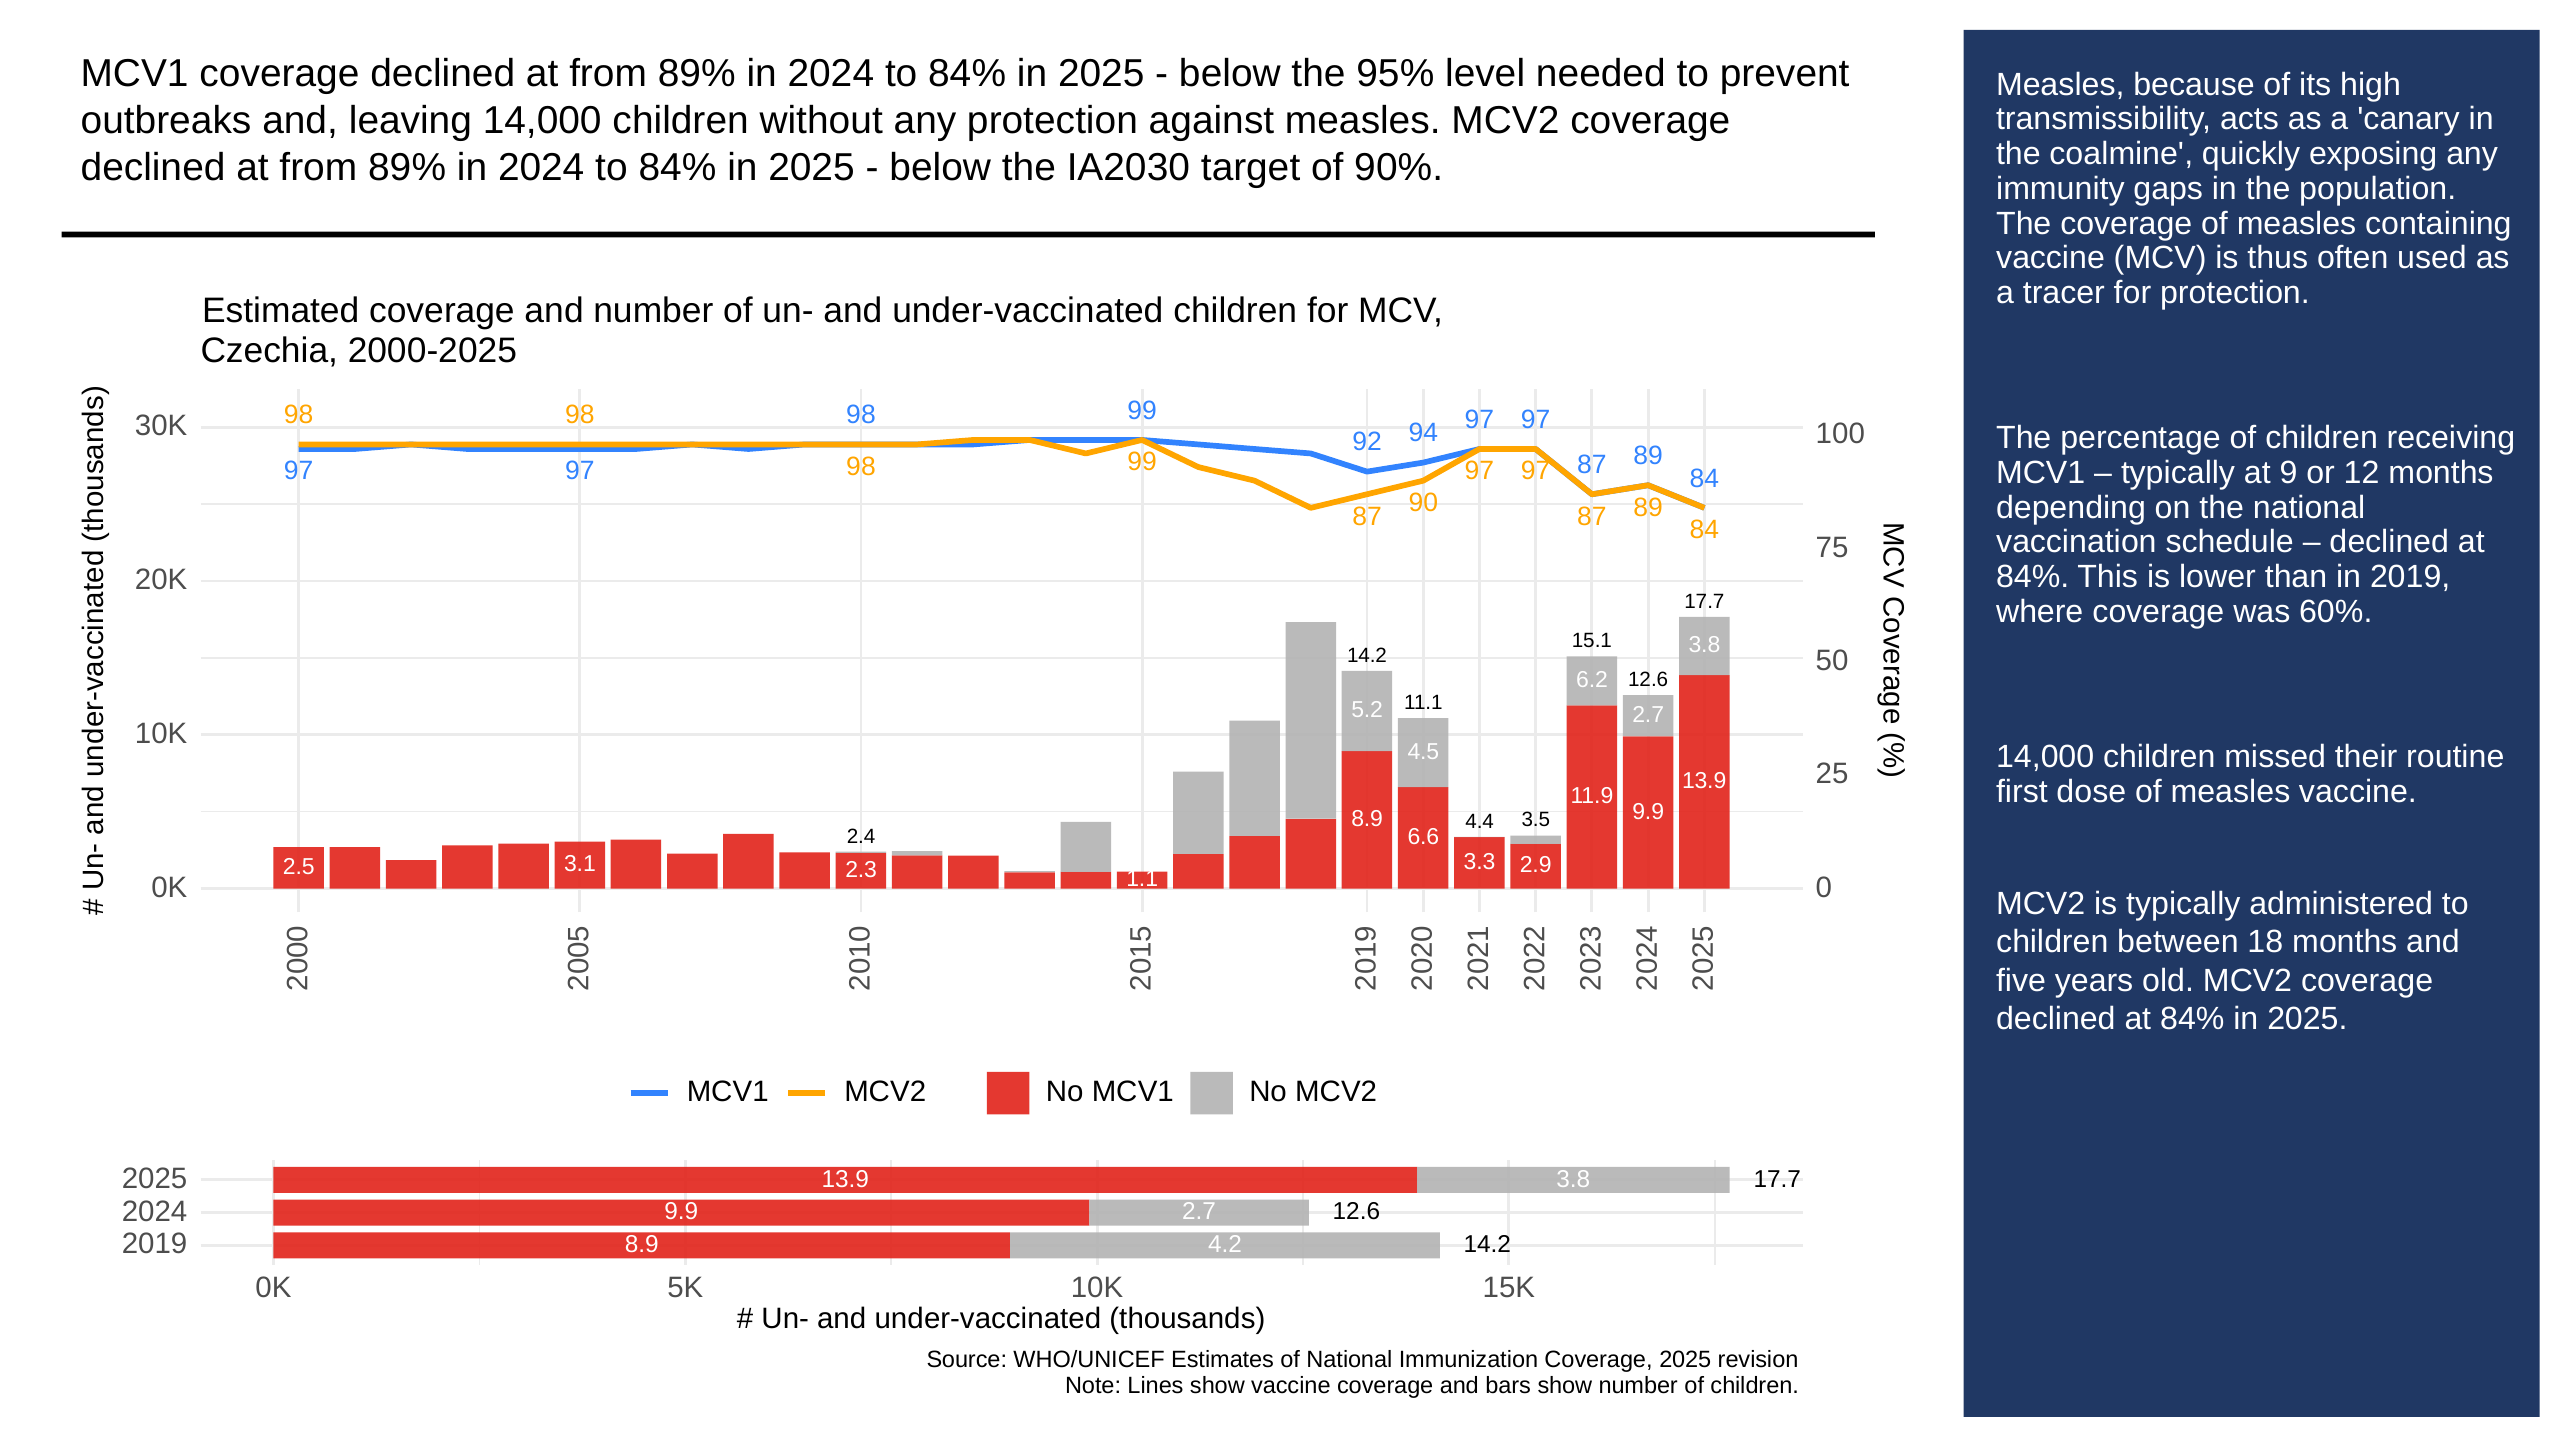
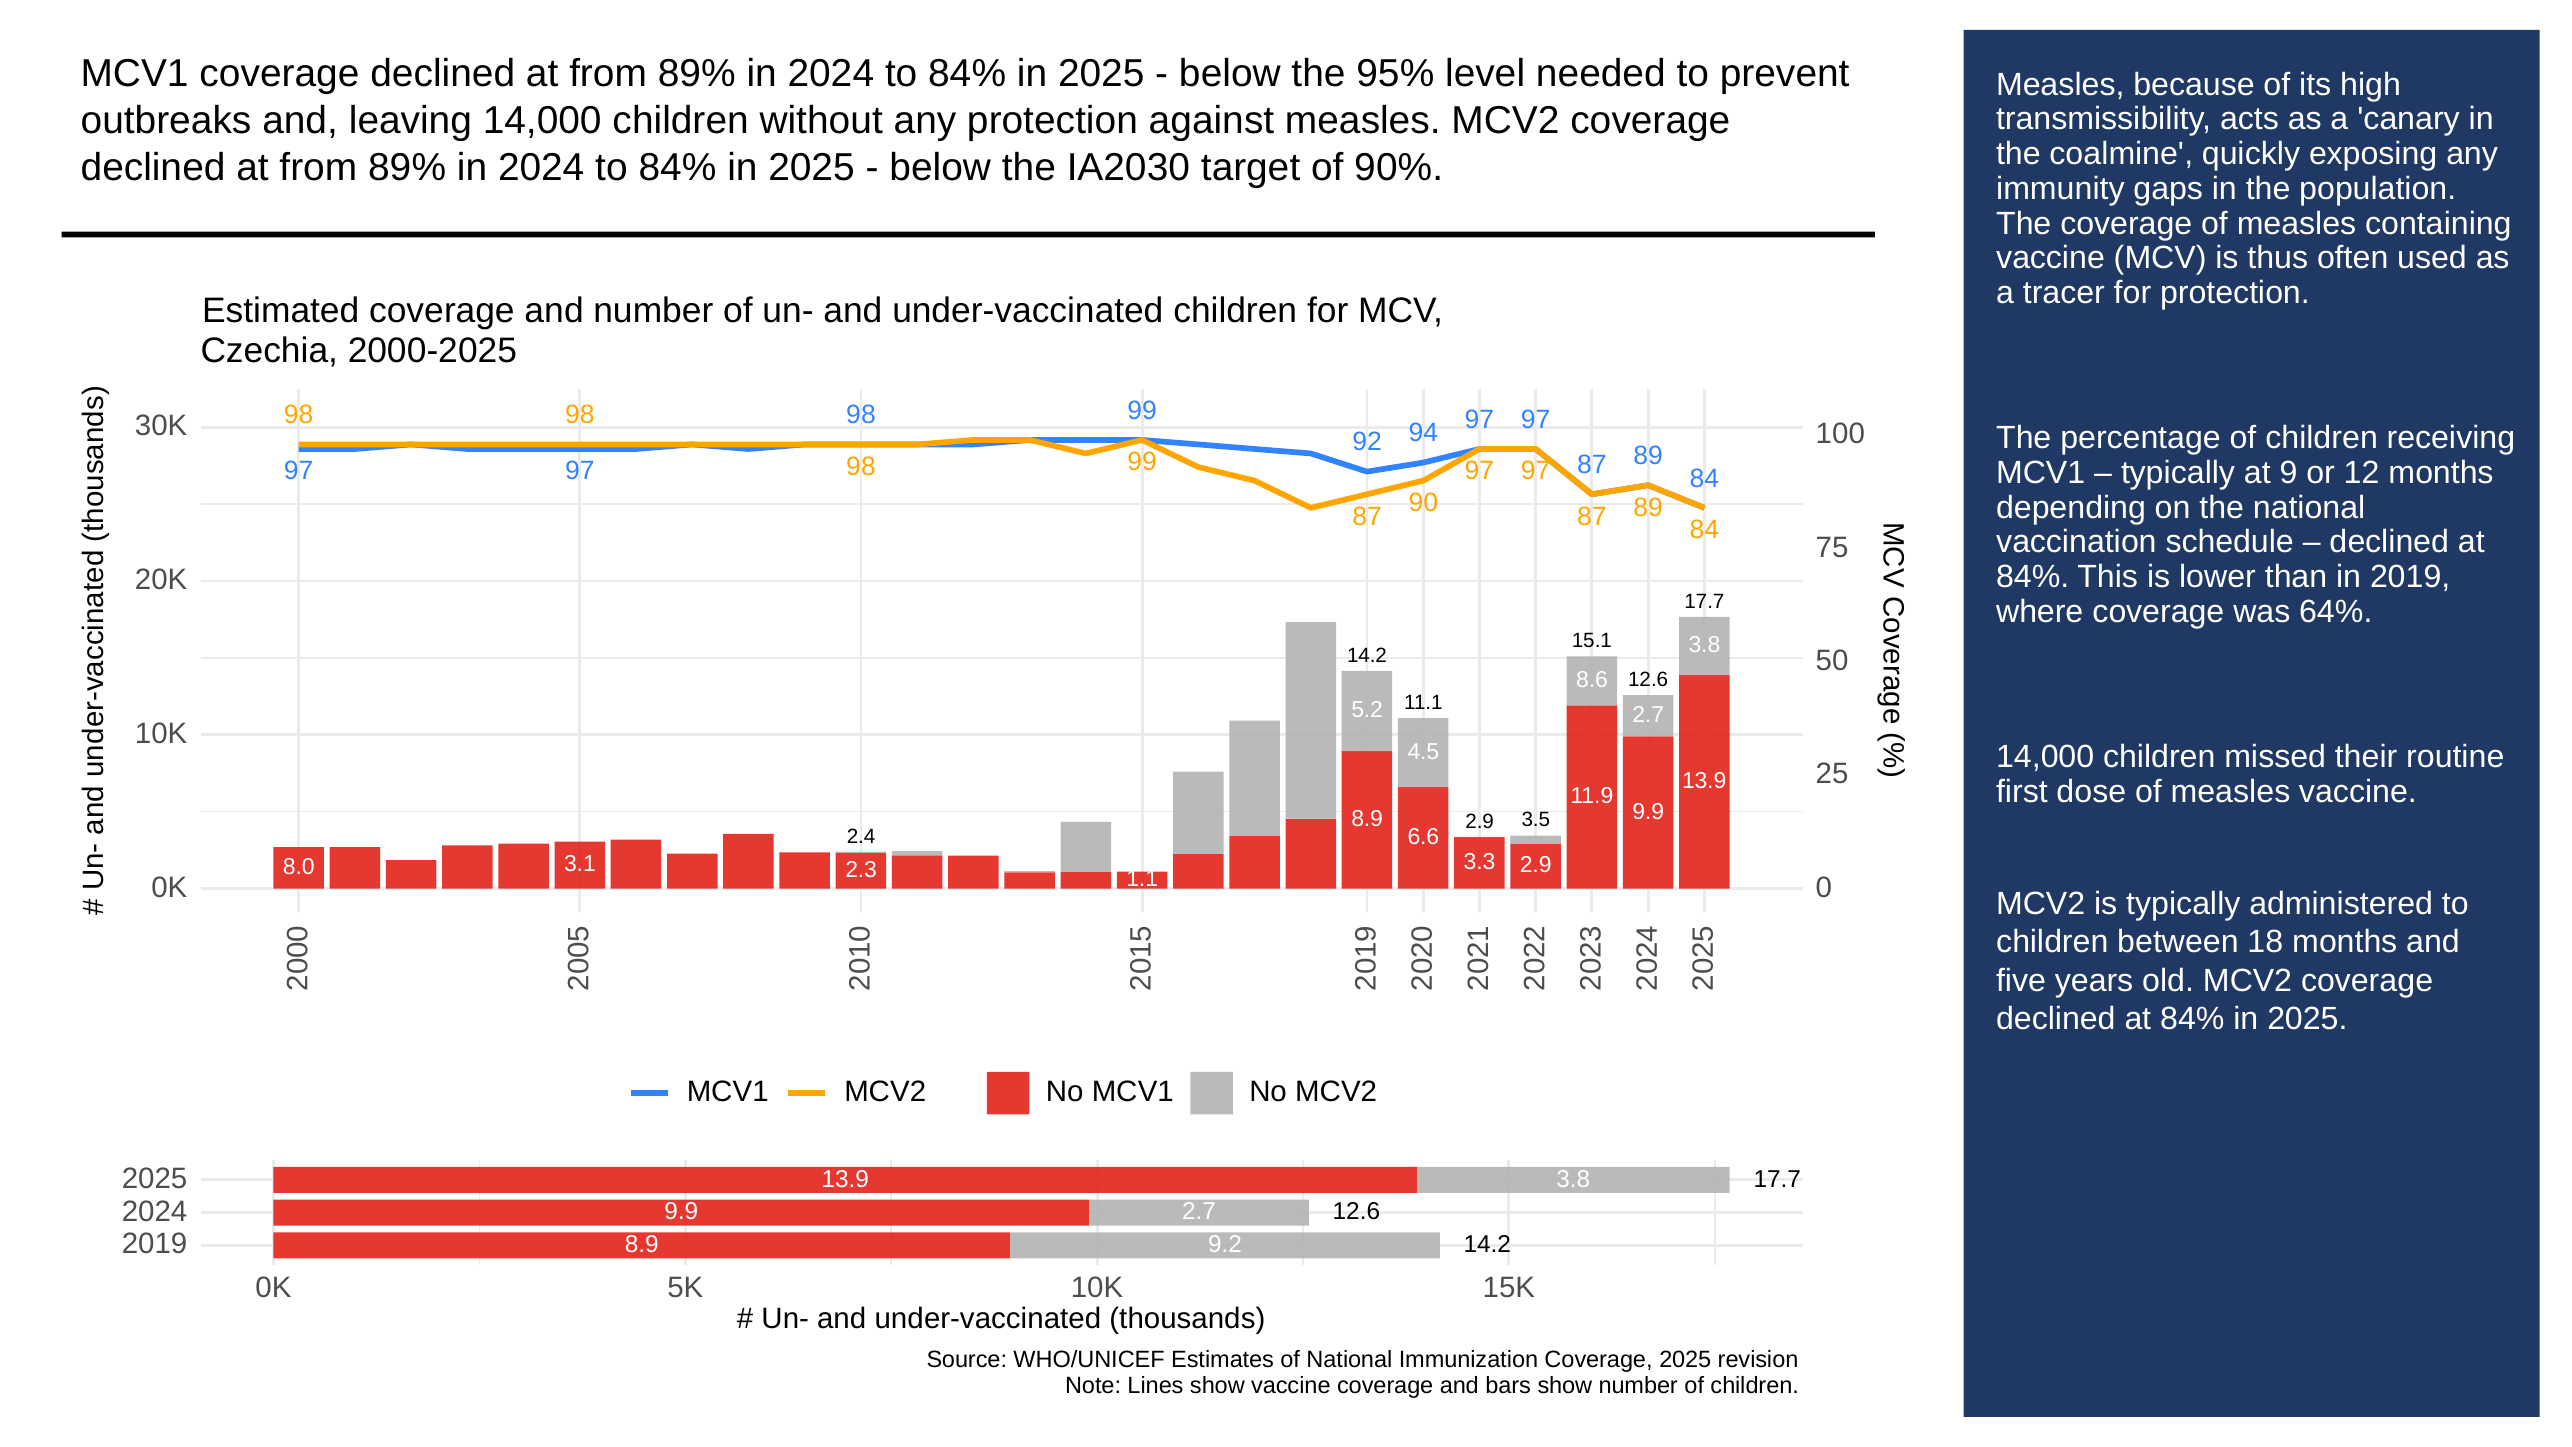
60%: 60% -> 64% (2336, 612)
6.2: 6.2 -> 8.6 (1592, 680)
4.4: 4.4 -> 2.9 (1480, 821)
2.5: 2.5 -> 8.0 (299, 867)
4.2: 4.2 -> 9.2 (1225, 1244)
